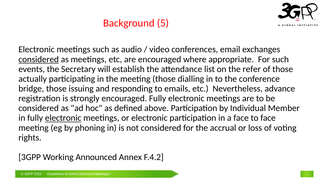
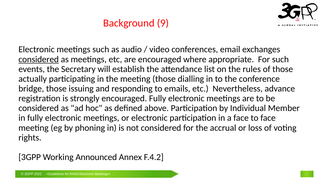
5: 5 -> 9 (163, 23)
refer: refer -> rules (252, 69)
electronic underline: present -> none (63, 118)
